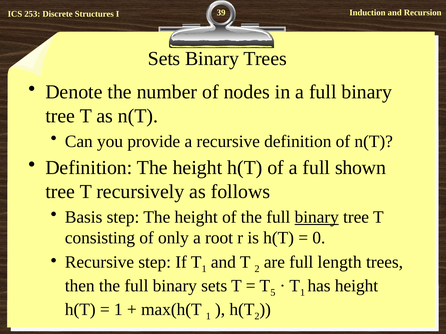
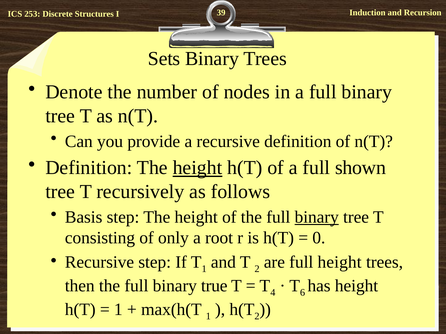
height underline: none -> present (197, 168)
full length: length -> height (340, 263)
binary sets: sets -> true (214, 286)
5: 5 -> 4 (273, 293)
1: 1 -> 6 (303, 293)
